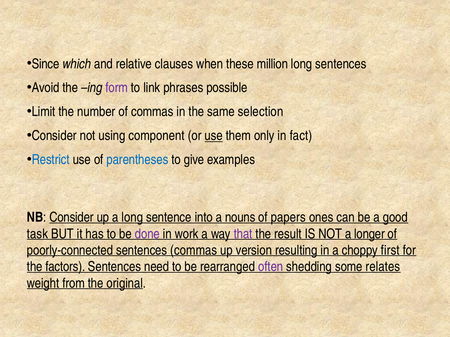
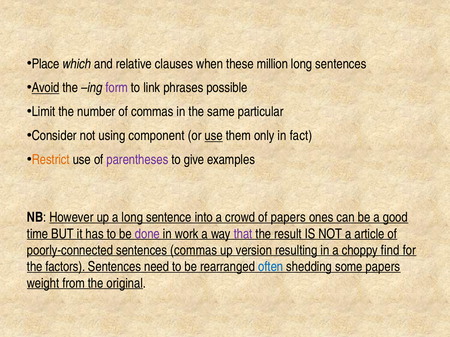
Since: Since -> Place (46, 64)
Avoid underline: none -> present (46, 88)
selection: selection -> particular (261, 112)
Restrict colour: blue -> orange (51, 160)
parentheses colour: blue -> purple (137, 160)
NB Consider: Consider -> However (71, 218)
nouns: nouns -> crowd (240, 218)
task: task -> time (38, 234)
longer: longer -> article (369, 234)
first: first -> find (390, 251)
often colour: purple -> blue (271, 267)
some relates: relates -> papers (383, 267)
